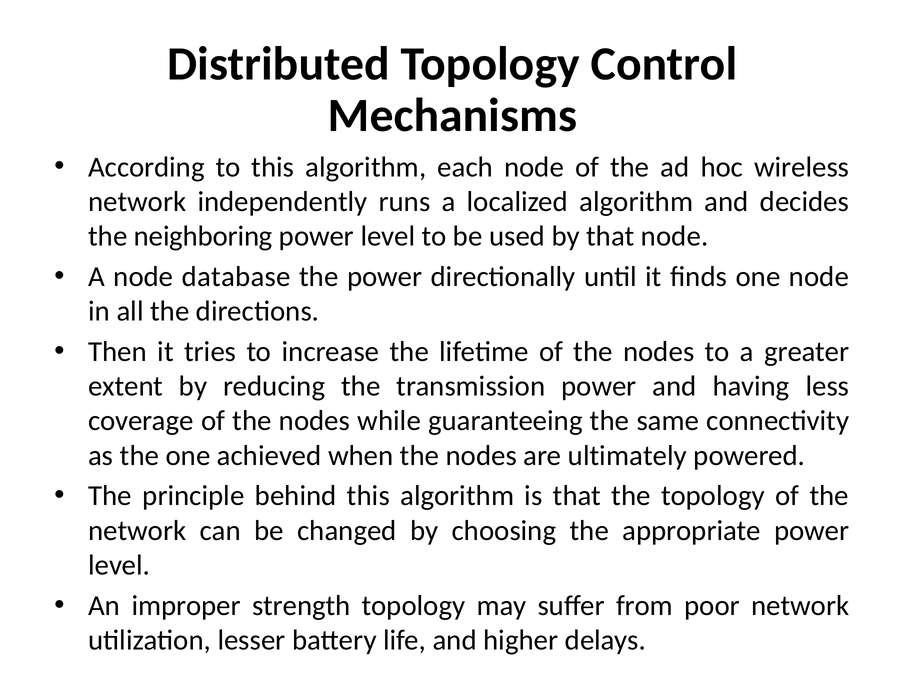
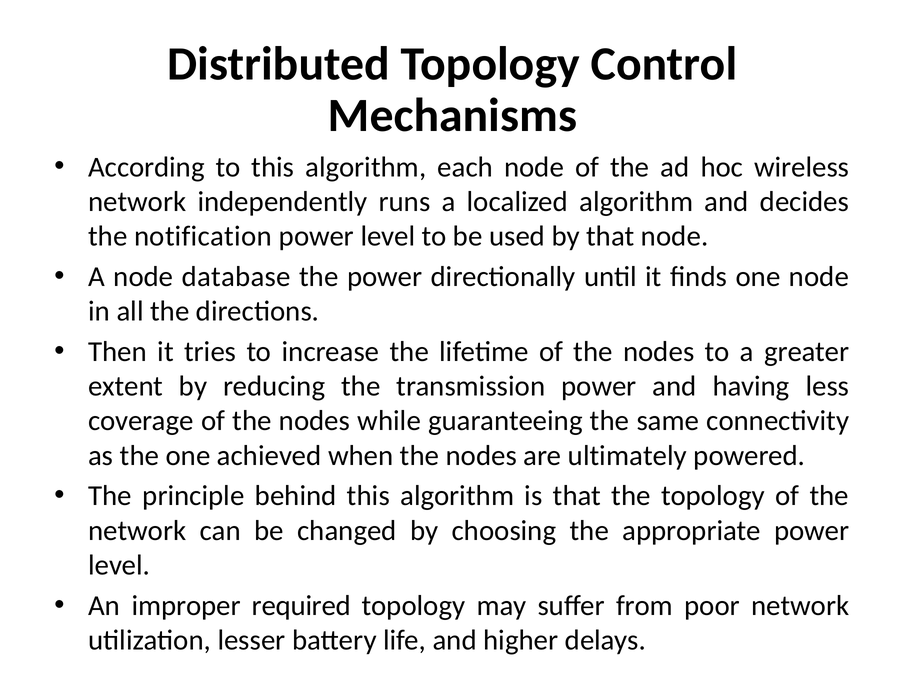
neighboring: neighboring -> notification (203, 237)
strength: strength -> required (301, 606)
